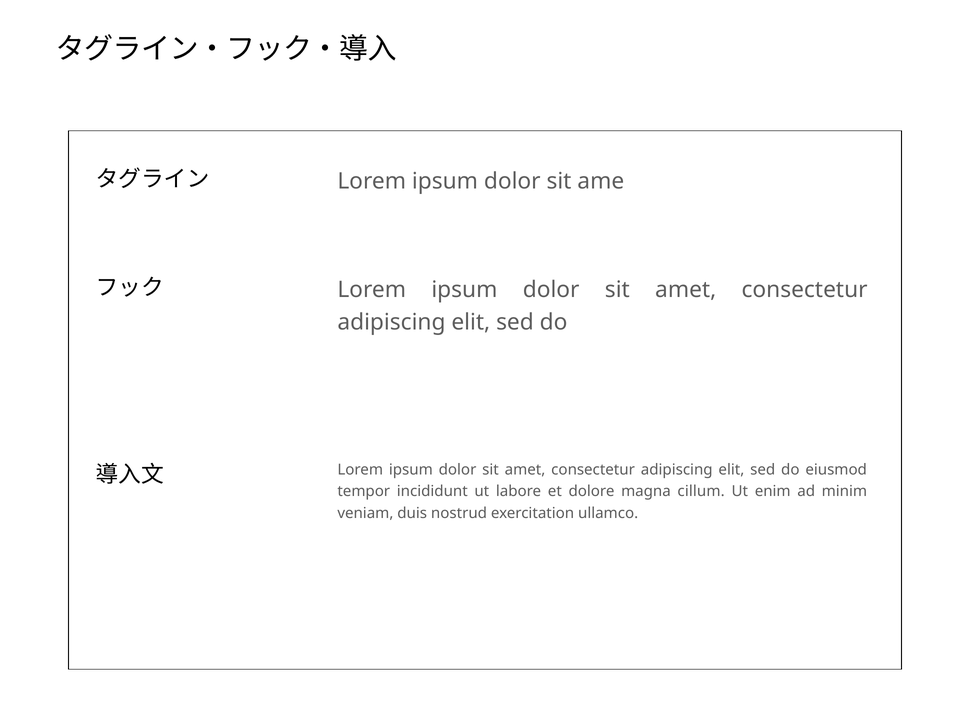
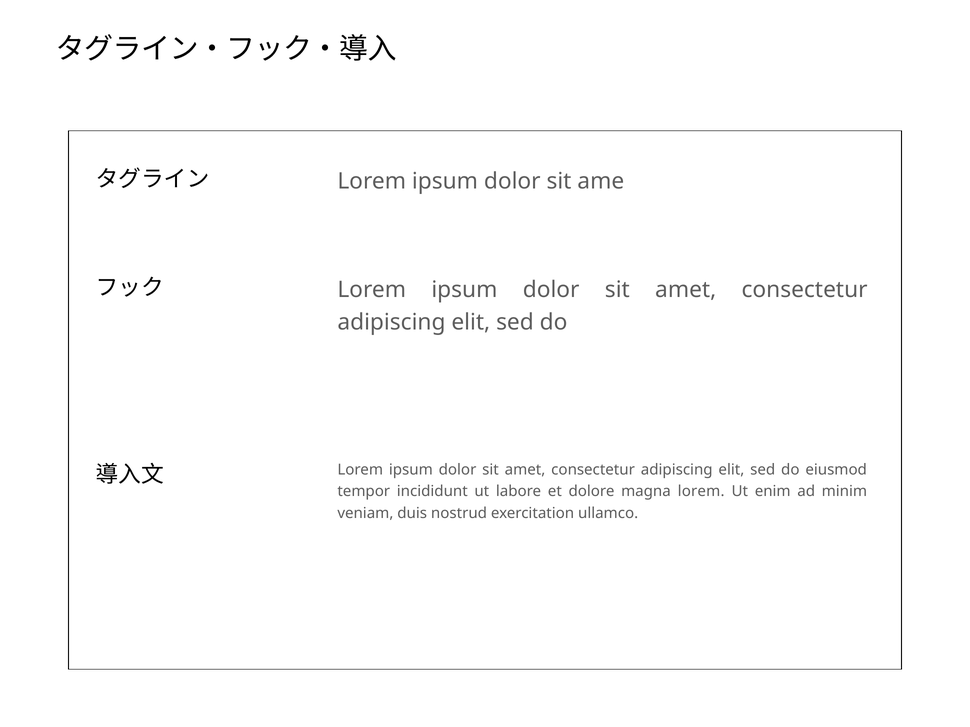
magna cillum: cillum -> lorem (701, 492)
